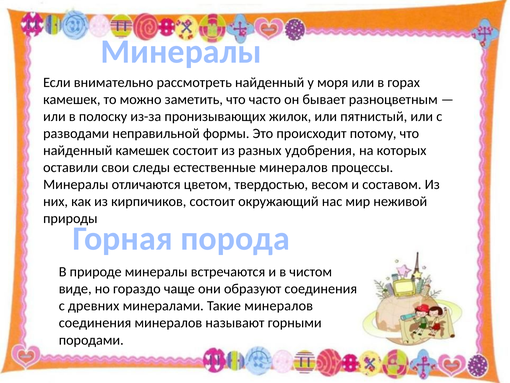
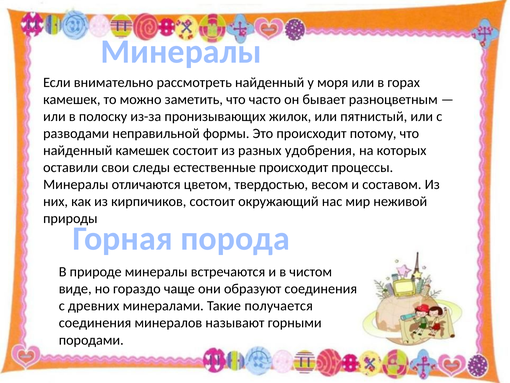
естественные минералов: минералов -> происходит (294, 167)
Такие минералов: минералов -> получается (279, 306)
